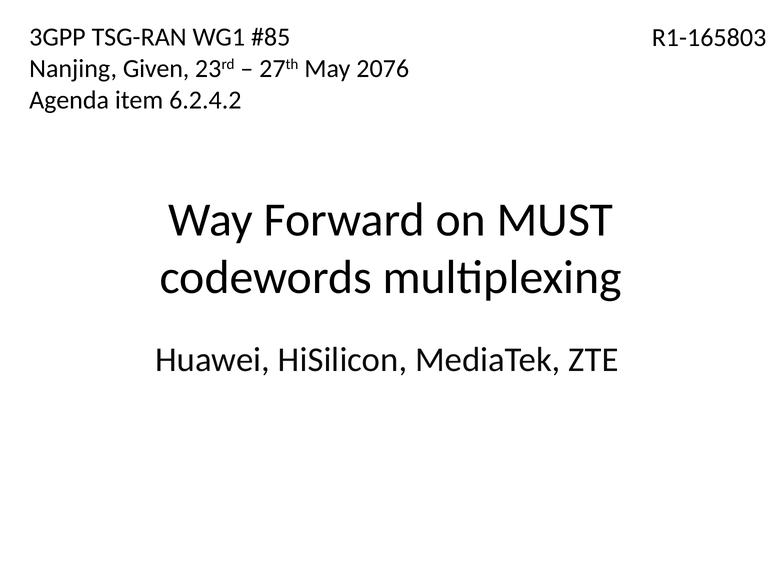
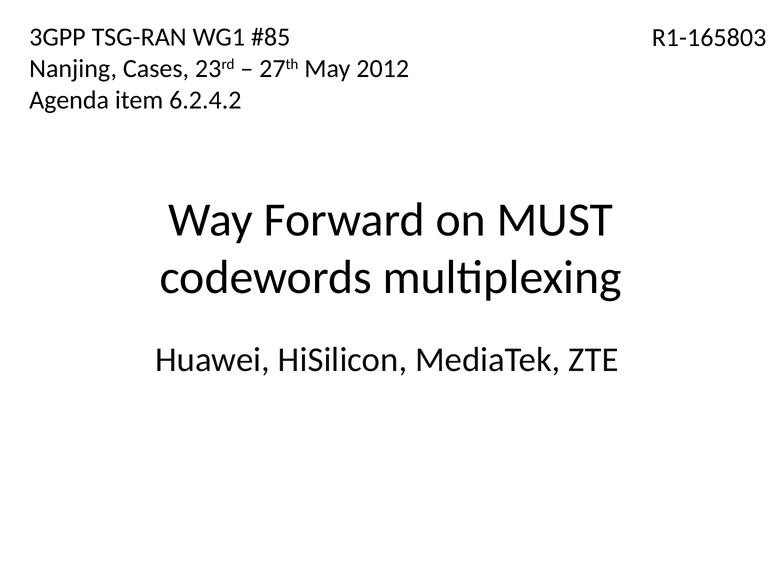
Given: Given -> Cases (156, 69)
2076: 2076 -> 2012 (383, 69)
